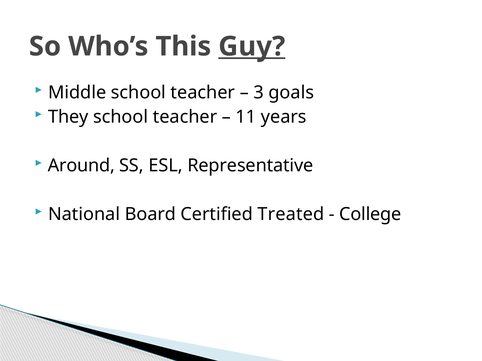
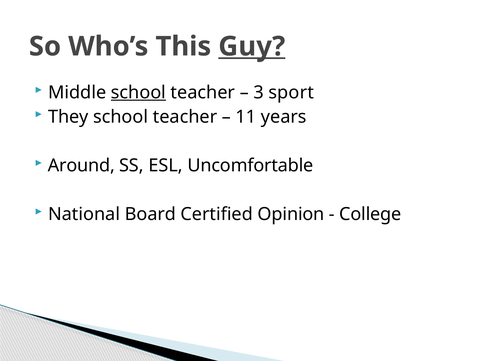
school underline: none -> present (138, 93)
goals: goals -> sport (291, 93)
Representative: Representative -> Uncomfortable (250, 166)
Treated: Treated -> Opinion (291, 214)
